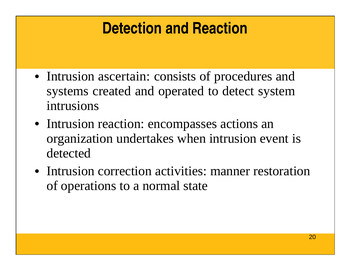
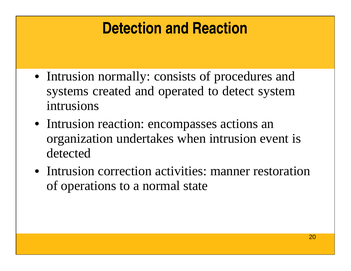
ascertain: ascertain -> normally (124, 76)
